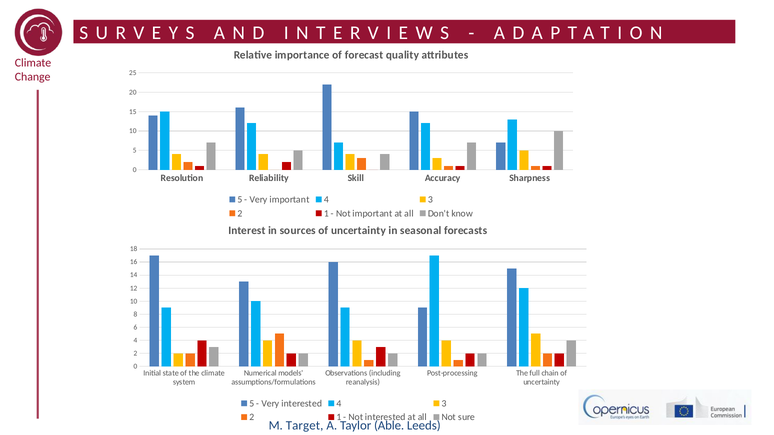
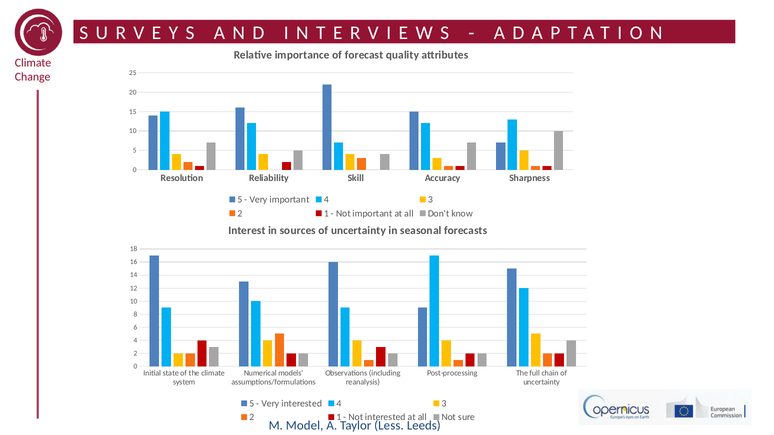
Target: Target -> Model (305, 426)
Able: Able -> Less (389, 426)
